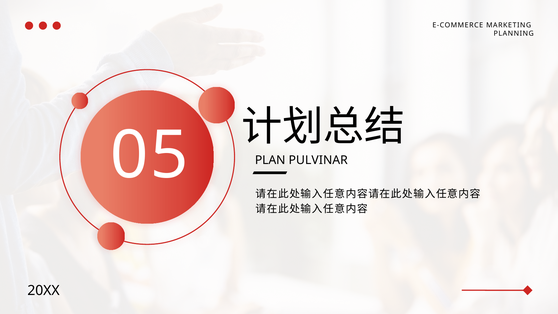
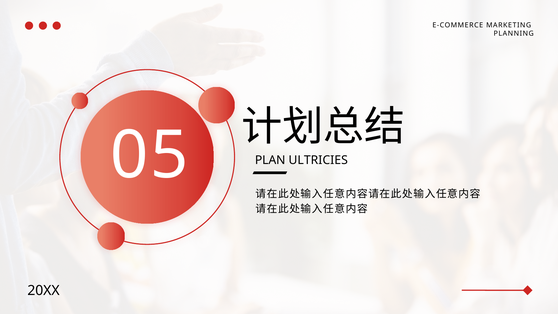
PULVINAR: PULVINAR -> ULTRICIES (318, 160)
